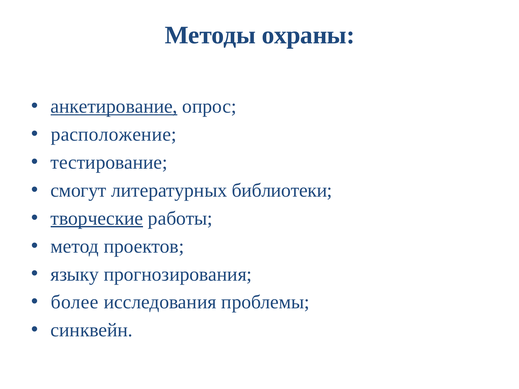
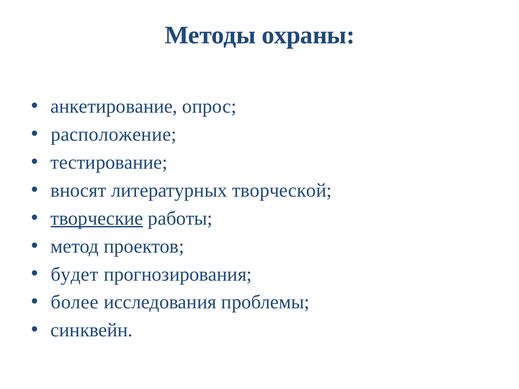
анкетирование underline: present -> none (114, 106)
смогут: смогут -> вносят (78, 190)
библиотеки: библиотеки -> творческой (282, 190)
языку: языку -> будет (75, 274)
